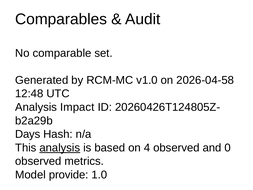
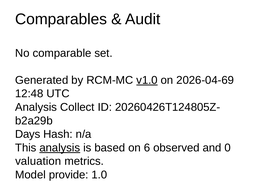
v1.0 underline: none -> present (147, 80)
2026-04-58: 2026-04-58 -> 2026-04-69 (205, 80)
Impact: Impact -> Collect (77, 107)
4: 4 -> 6 (147, 148)
observed: observed -> valuation (38, 161)
